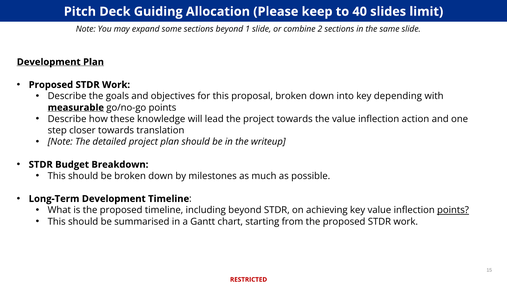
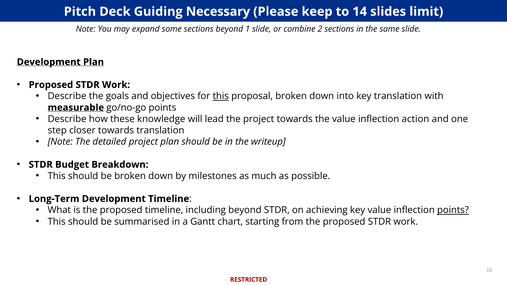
Allocation: Allocation -> Necessary (218, 12)
40: 40 -> 14 (360, 12)
this underline: none -> present (221, 96)
key depending: depending -> translation (398, 96)
